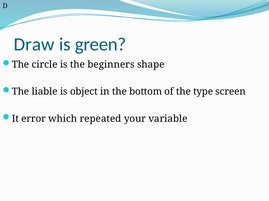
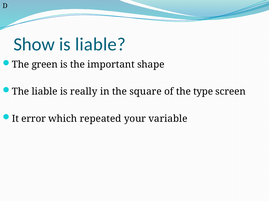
Draw: Draw -> Show (34, 44)
is green: green -> liable (100, 44)
circle: circle -> green (45, 65)
beginners: beginners -> important (111, 65)
object: object -> really (84, 92)
bottom: bottom -> square (146, 92)
